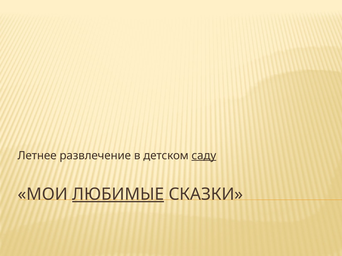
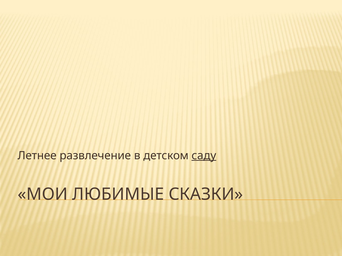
ЛЮБИМЫЕ underline: present -> none (118, 195)
